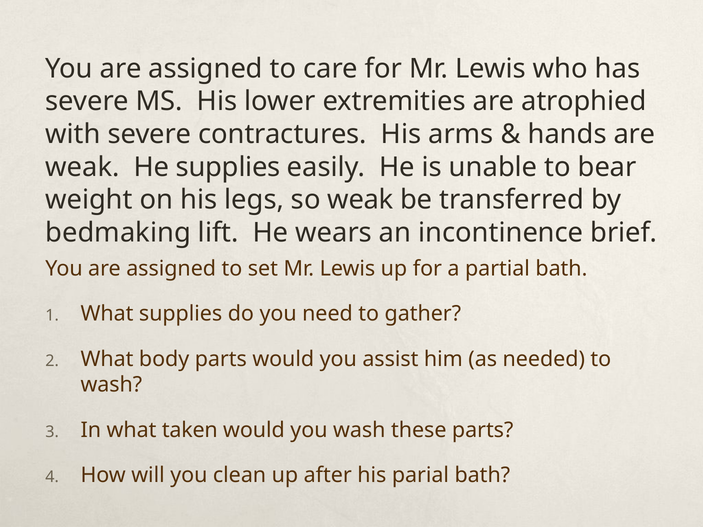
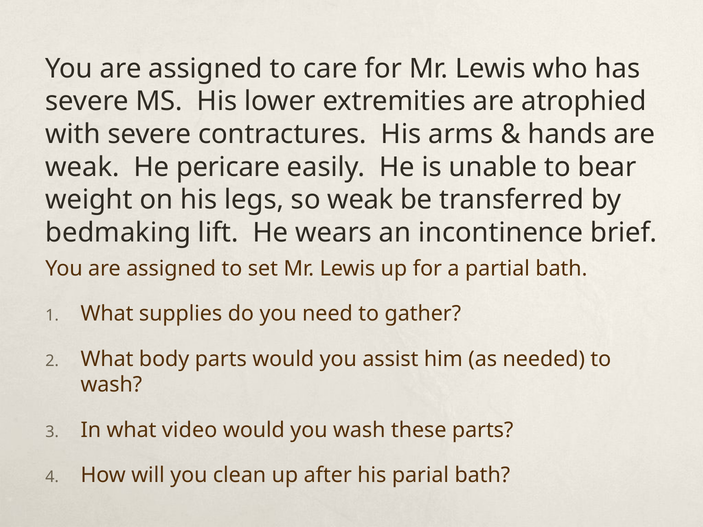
He supplies: supplies -> pericare (228, 167)
taken: taken -> video (190, 430)
